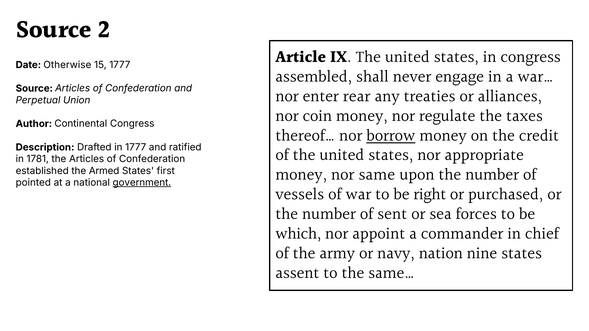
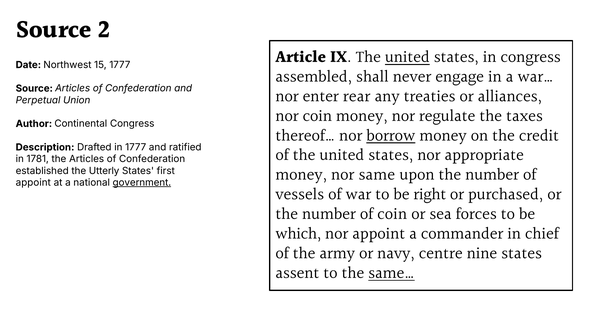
united underline: none -> present (407, 58)
Otherwise: Otherwise -> Northwest (67, 65)
Armed: Armed -> Utterly (104, 171)
pointed: pointed -> appoint (33, 183)
of sent: sent -> coin (392, 215)
nation: nation -> centre (441, 254)
same… underline: none -> present (391, 274)
